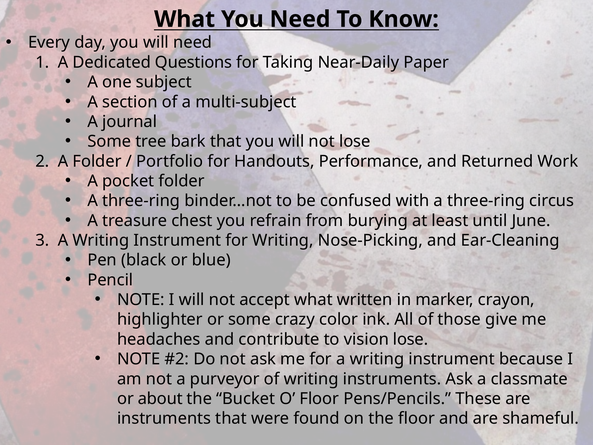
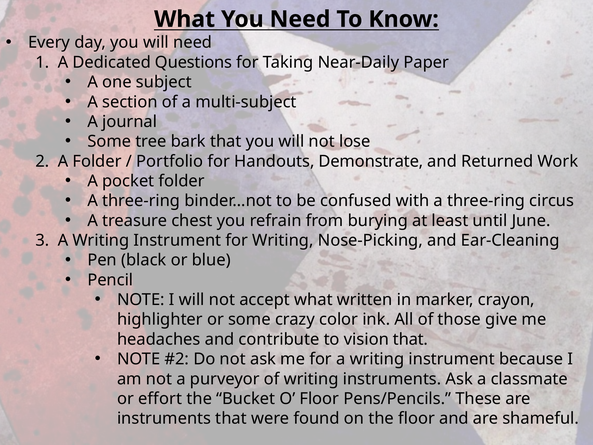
Performance: Performance -> Demonstrate (371, 161)
vision lose: lose -> that (411, 339)
about: about -> effort (160, 398)
